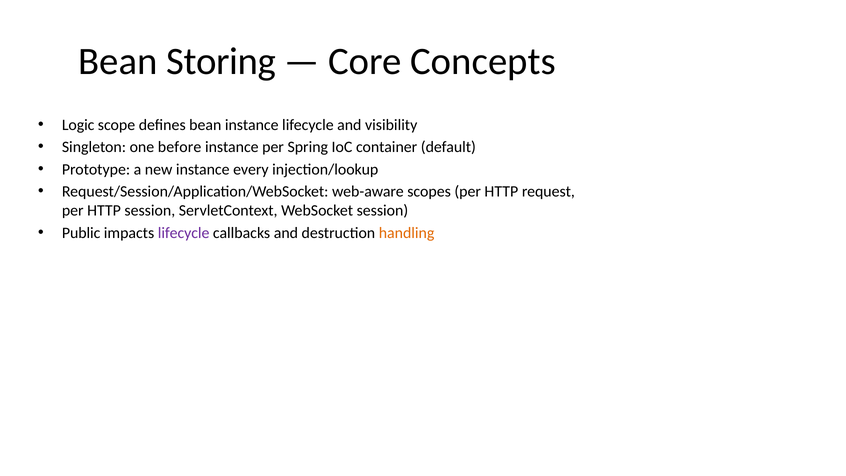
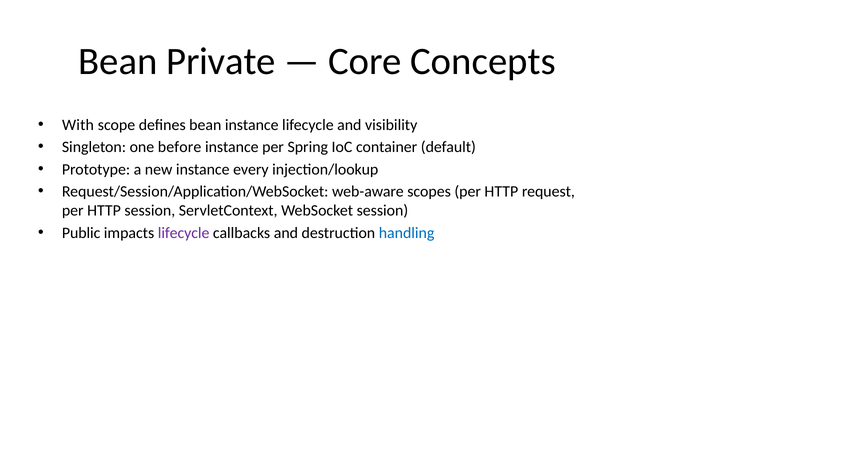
Storing: Storing -> Private (221, 61)
Logic: Logic -> With (78, 125)
handling colour: orange -> blue (407, 233)
